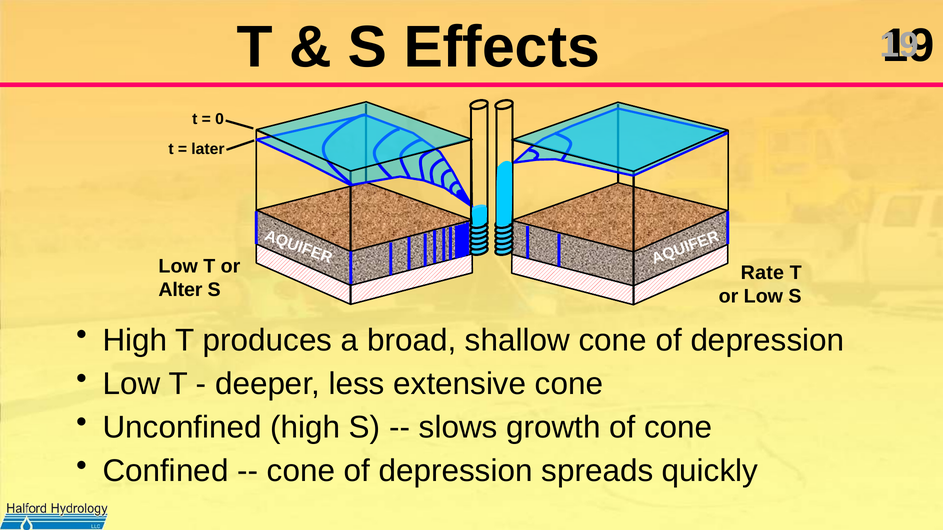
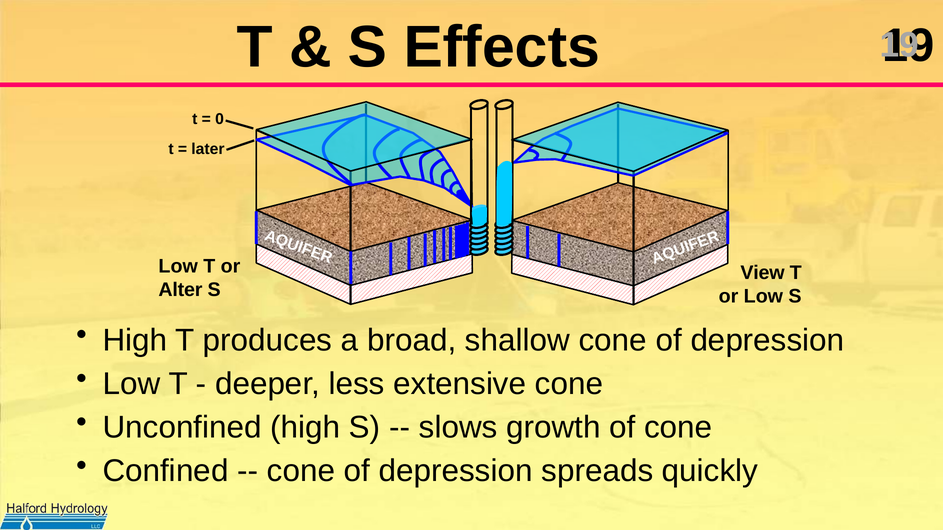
Rate: Rate -> View (763, 273)
